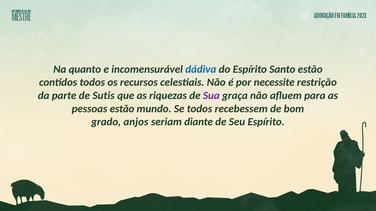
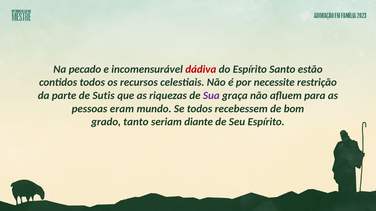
quanto: quanto -> pecado (85, 69)
dádiva colour: blue -> red (201, 69)
pessoas estão: estão -> eram (122, 109)
anjos: anjos -> tanto (136, 122)
